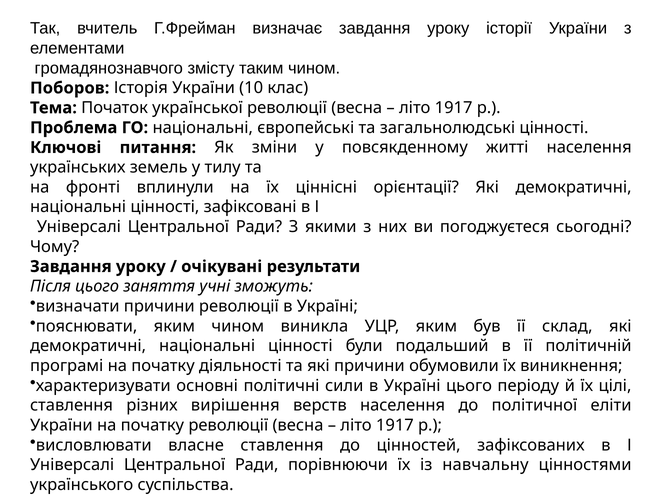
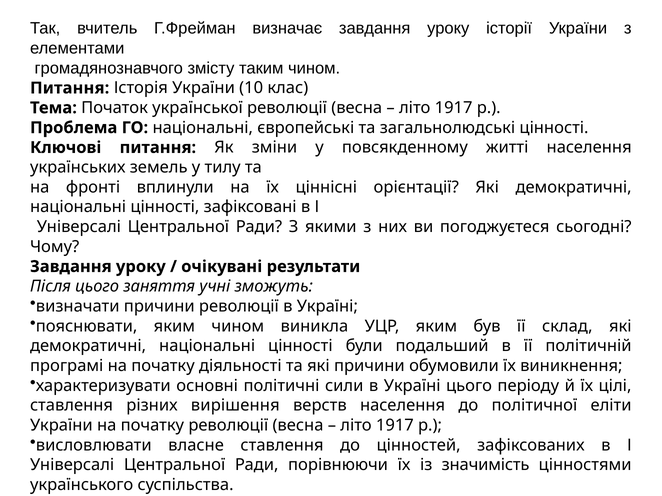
Поборов: Поборов -> Питання (70, 88)
навчальну: навчальну -> значимість (486, 465)
